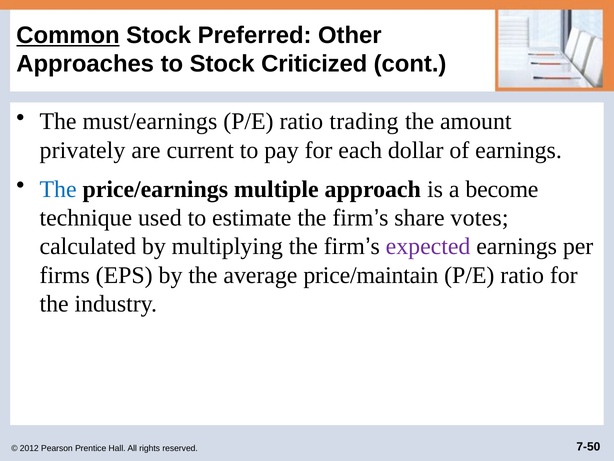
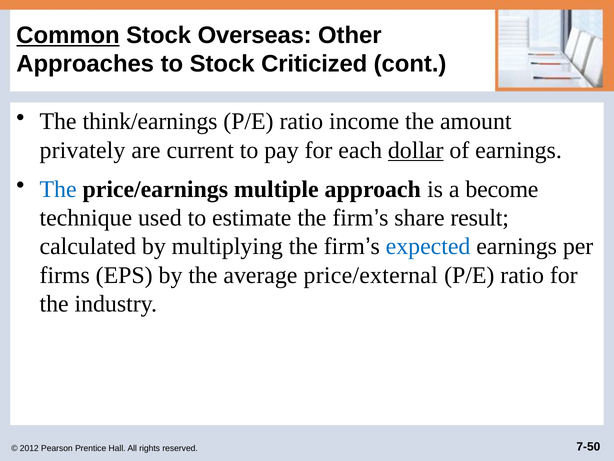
Preferred: Preferred -> Overseas (255, 35)
must/earnings: must/earnings -> think/earnings (150, 121)
trading: trading -> income (364, 121)
dollar underline: none -> present (416, 150)
votes: votes -> result (480, 218)
expected colour: purple -> blue (428, 246)
price/maintain: price/maintain -> price/external (371, 275)
